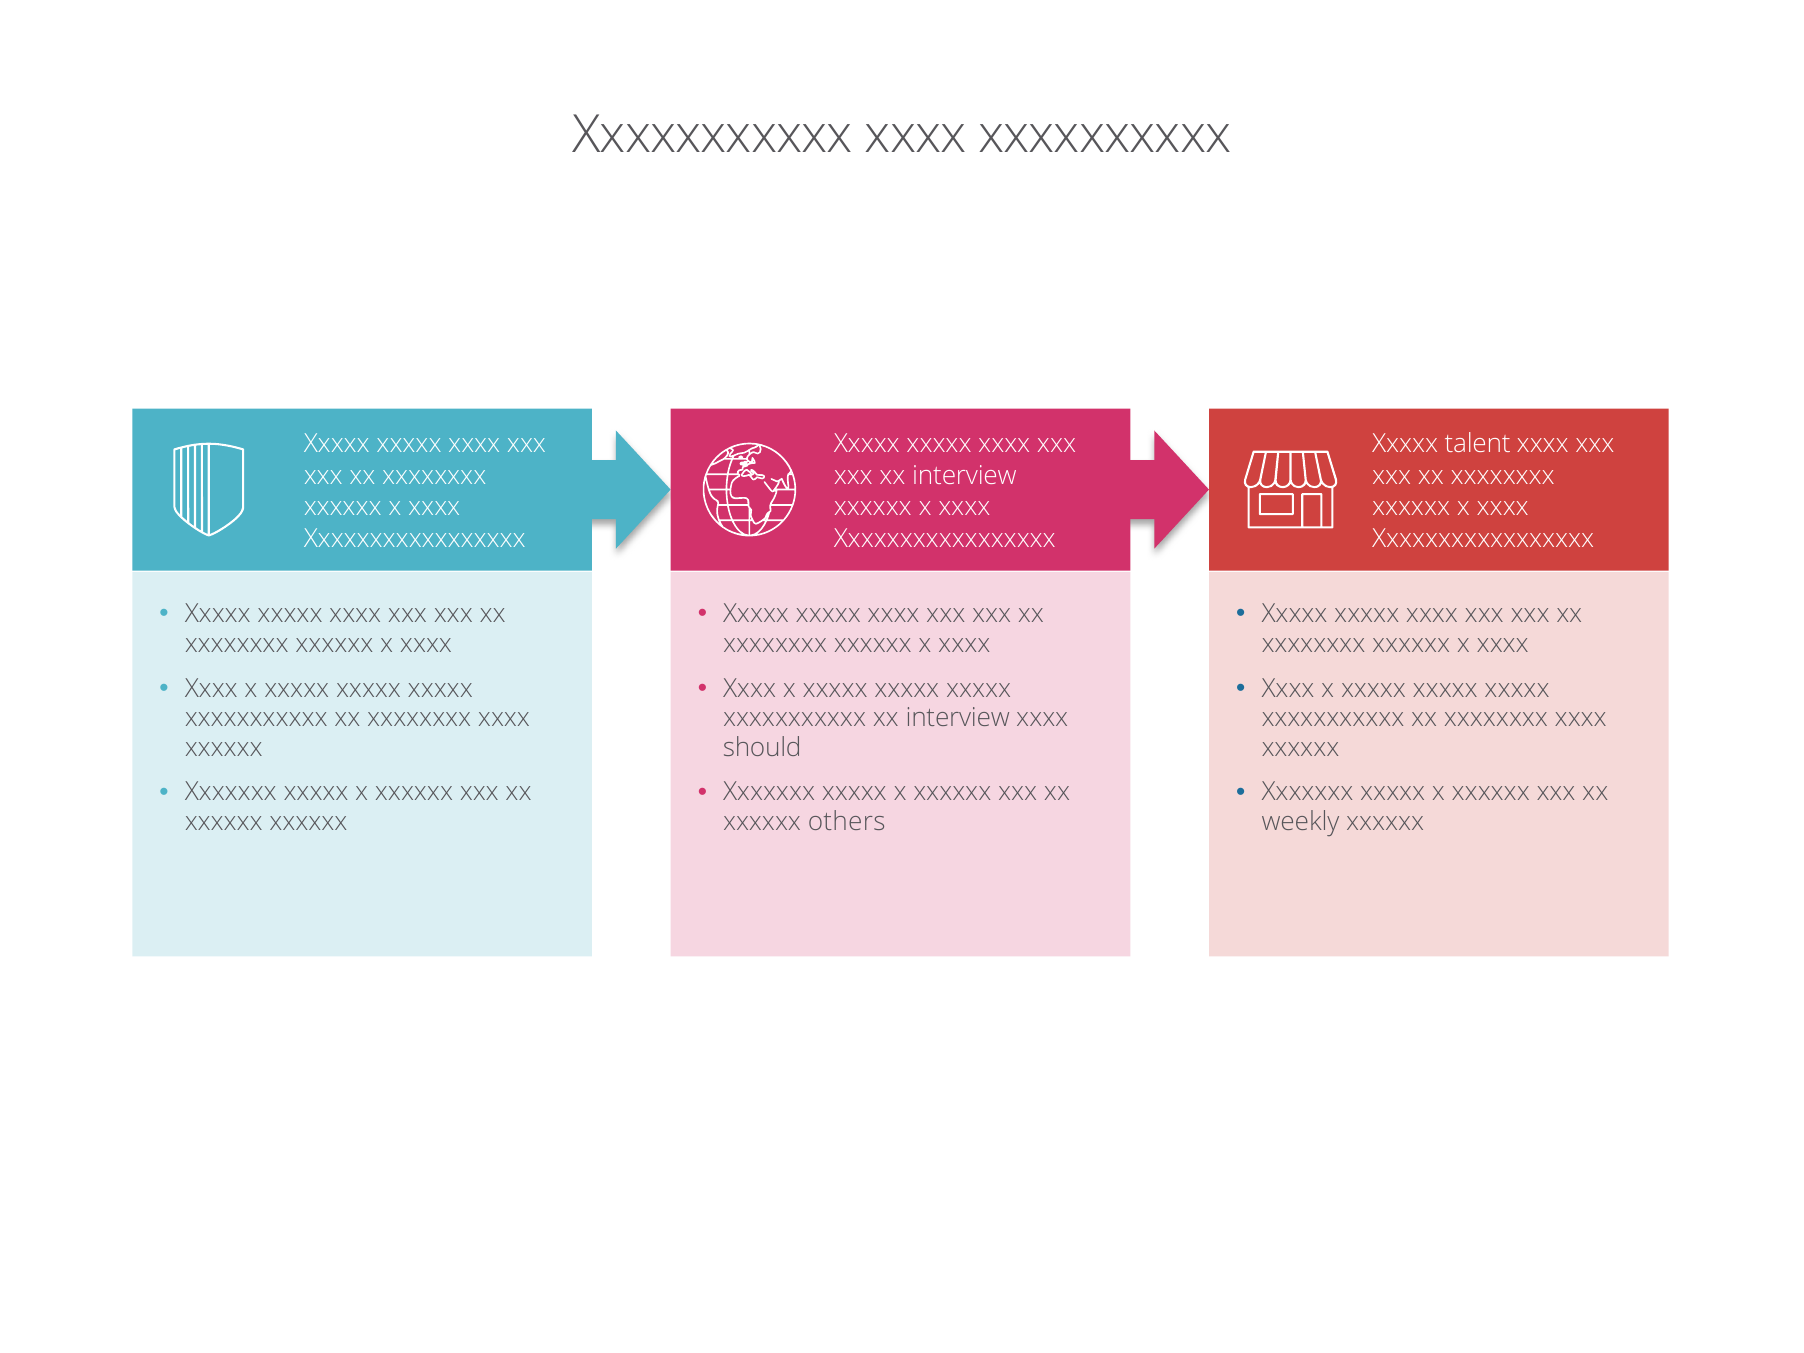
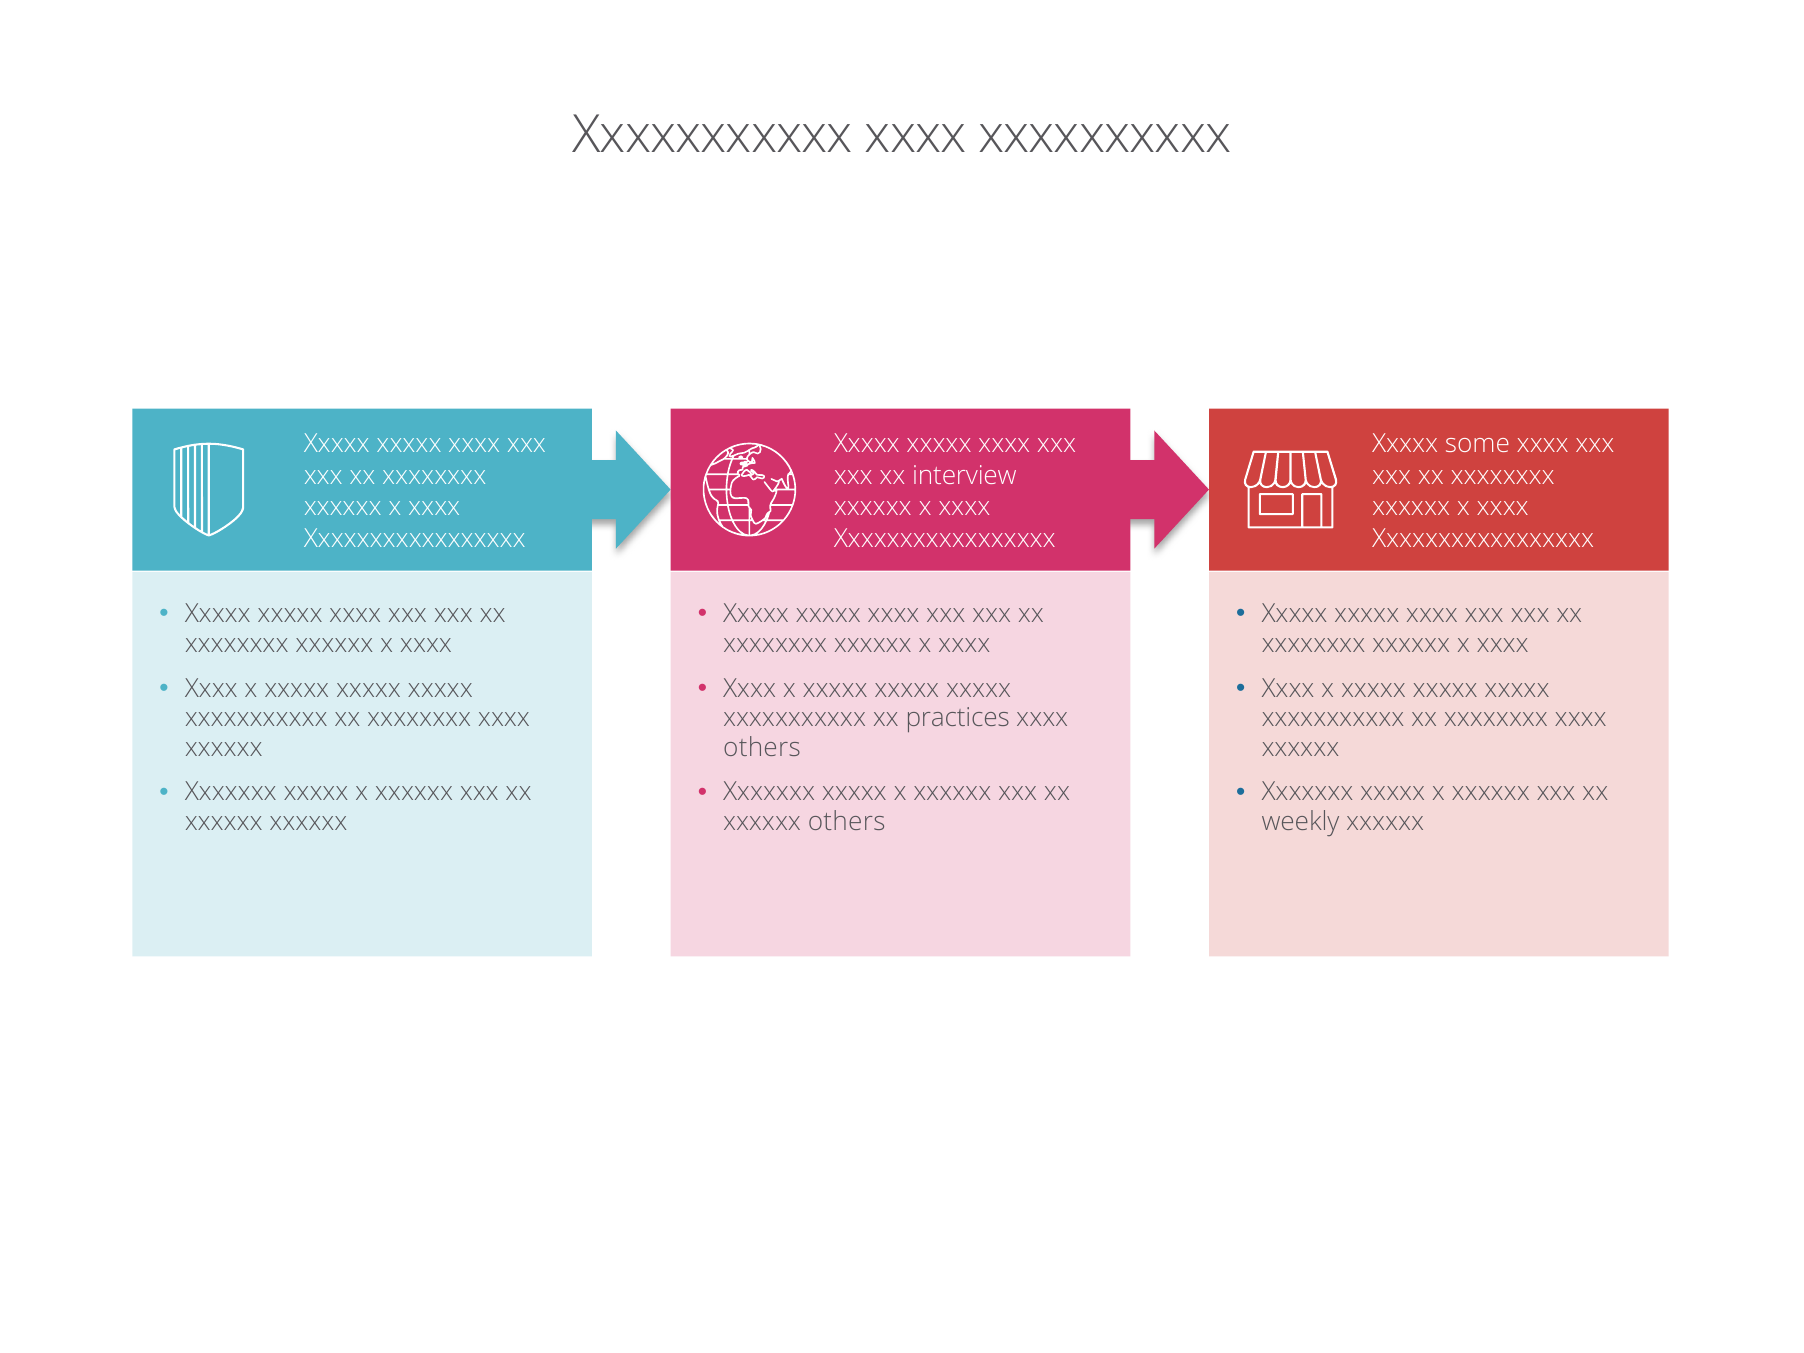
talent: talent -> some (1477, 444)
xxxxxxxxxxx xx interview: interview -> practices (958, 718)
should: should -> others (762, 748)
